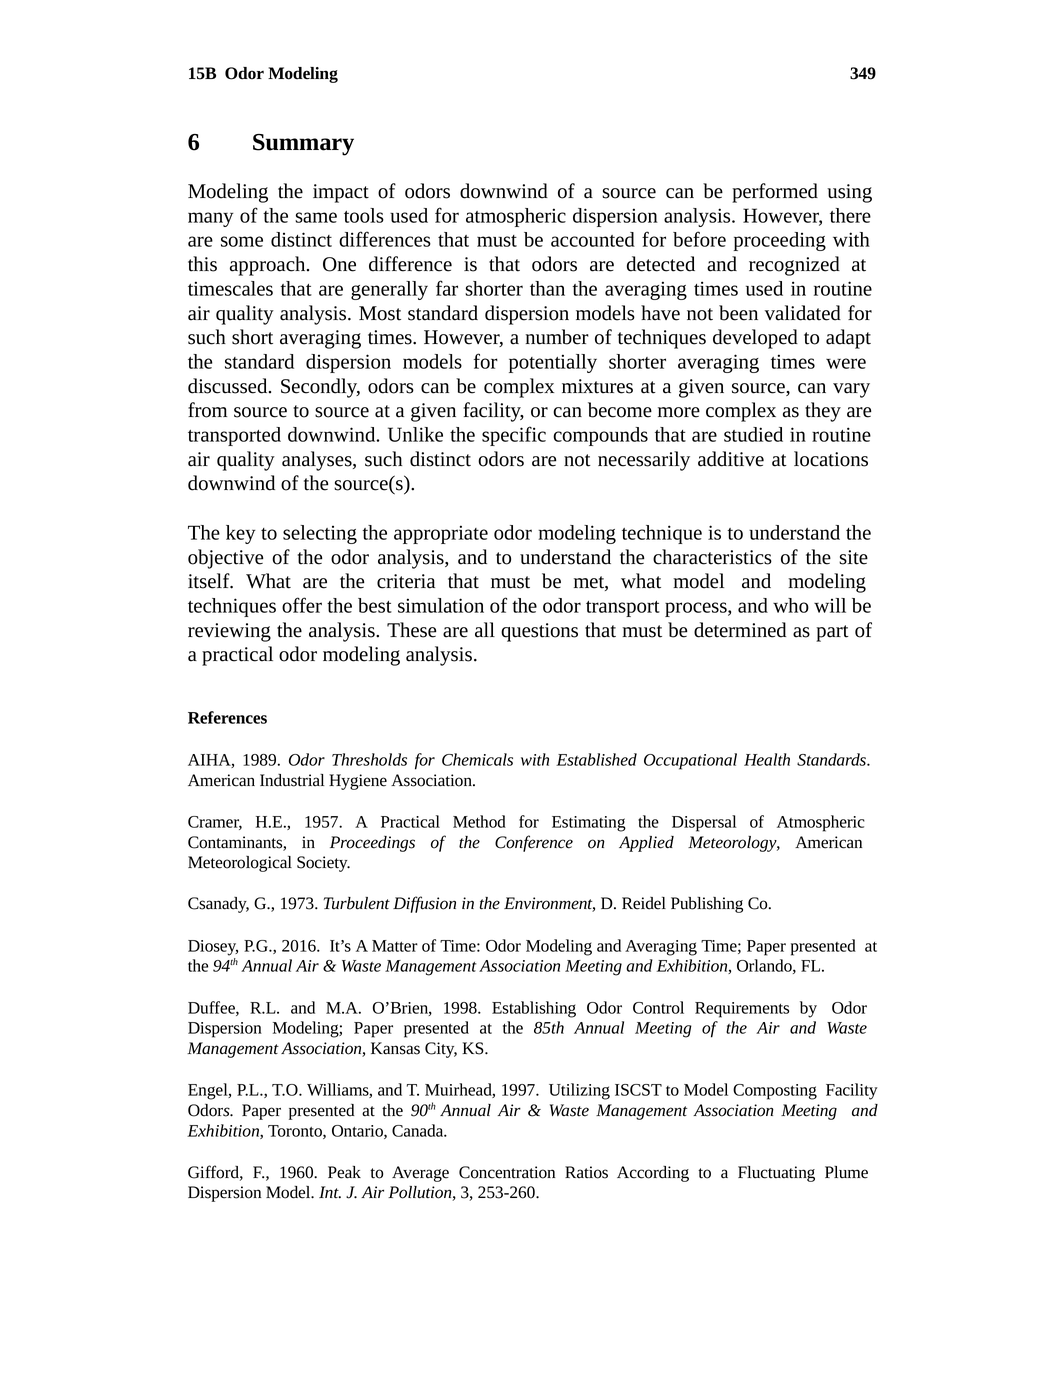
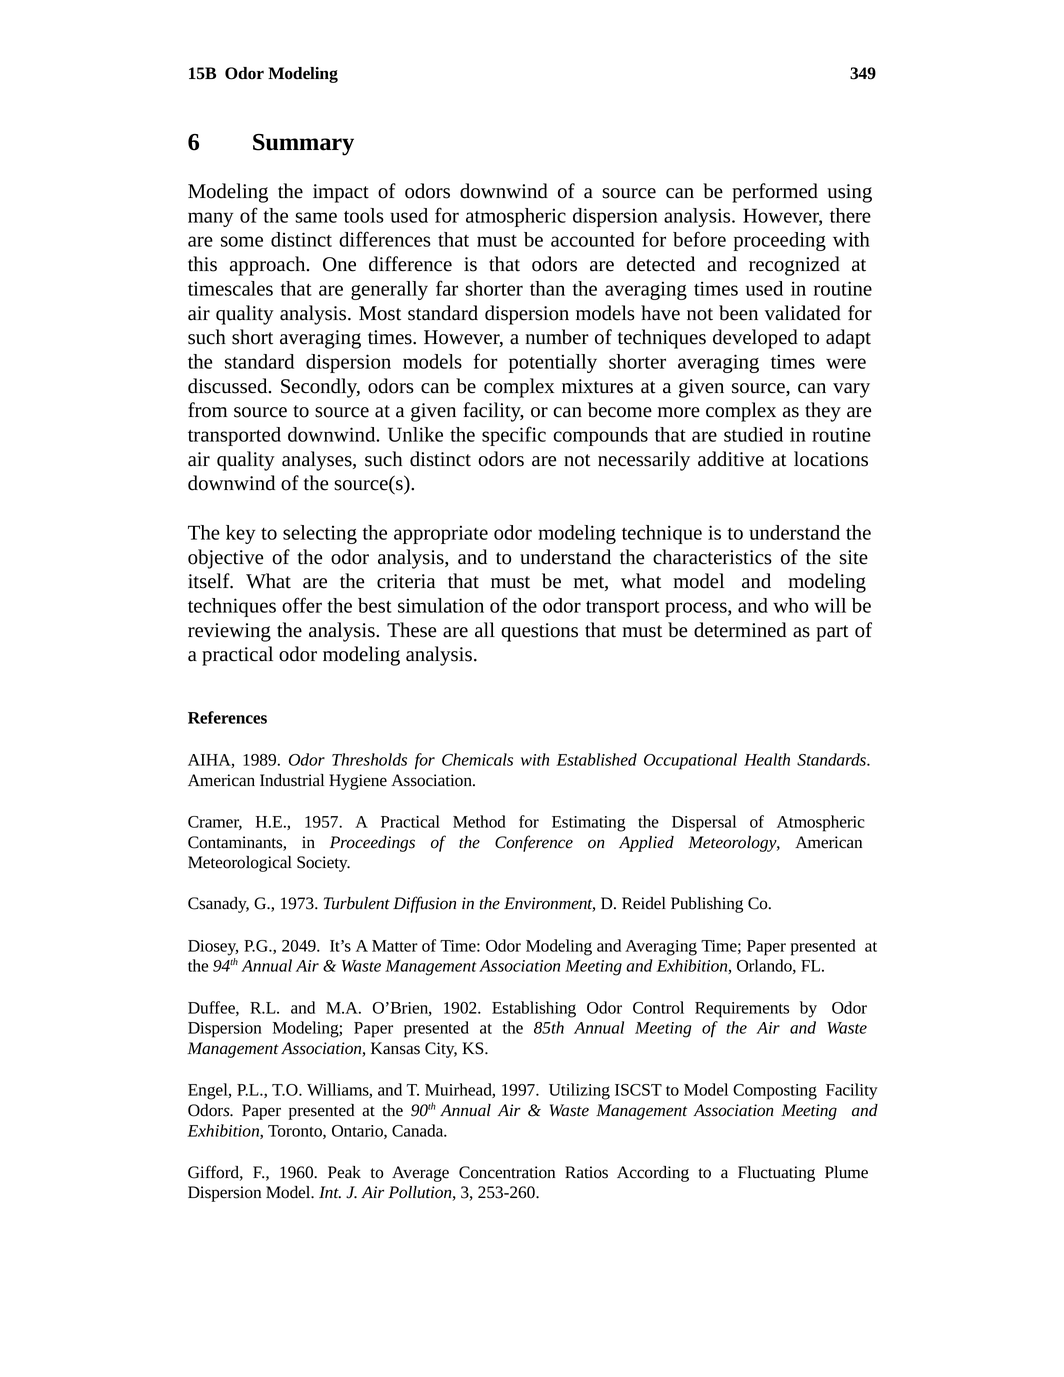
2016: 2016 -> 2049 (301, 946)
1998: 1998 -> 1902 (462, 1008)
